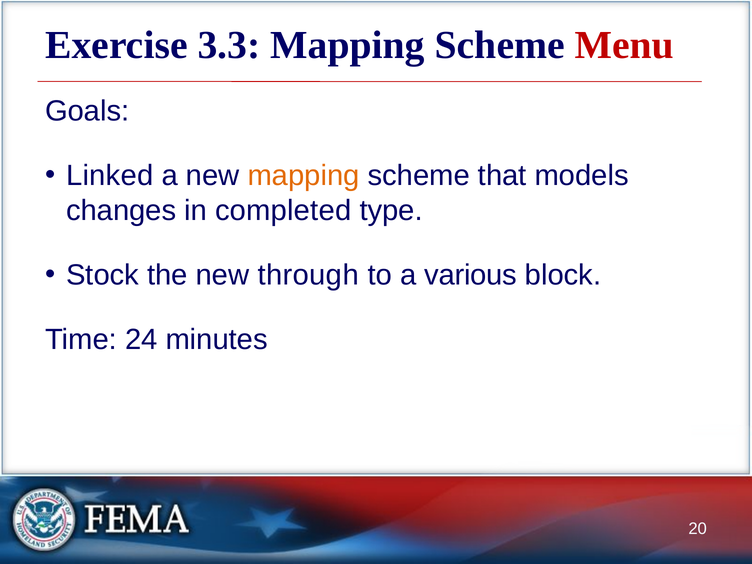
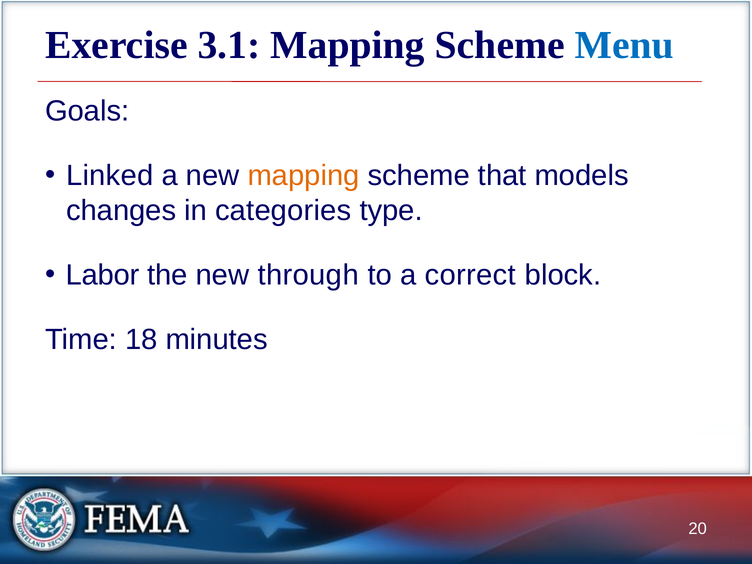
3.3: 3.3 -> 3.1 (229, 45)
Menu colour: red -> blue (624, 45)
completed: completed -> categories (283, 211)
Stock: Stock -> Labor (103, 275)
various: various -> correct (470, 275)
24: 24 -> 18 (141, 339)
